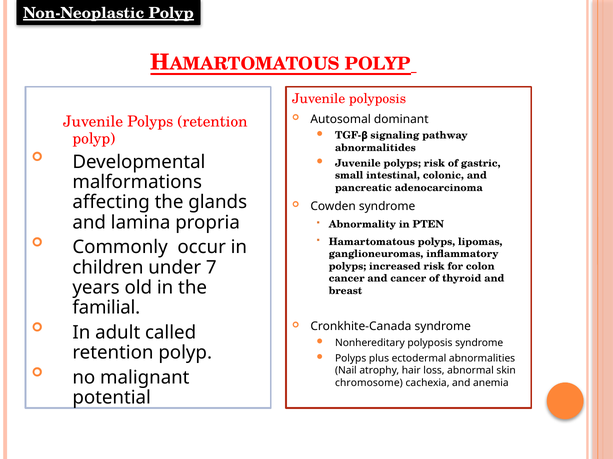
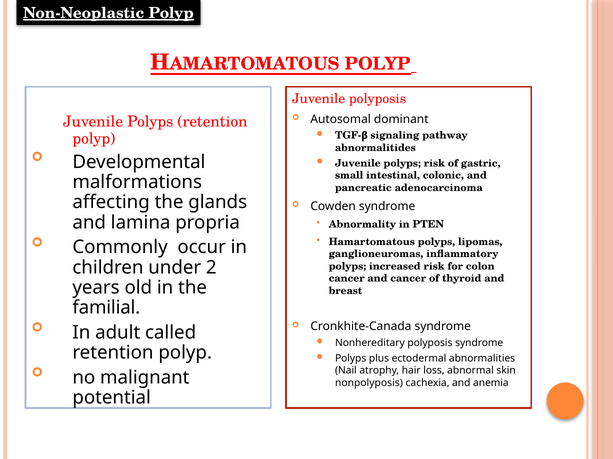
7: 7 -> 2 (211, 268)
chromosome: chromosome -> nonpolyposis (369, 383)
